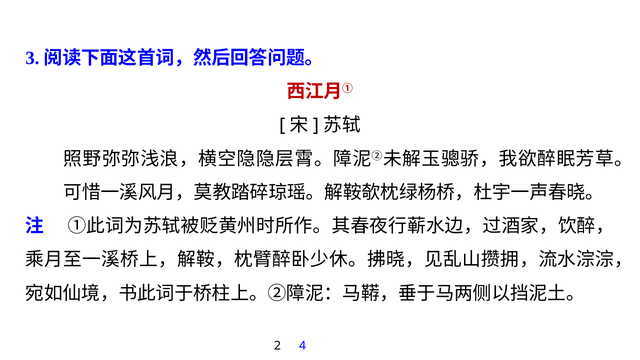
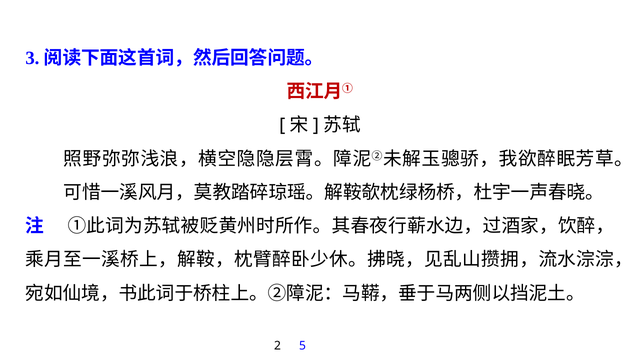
4: 4 -> 5 (302, 346)
